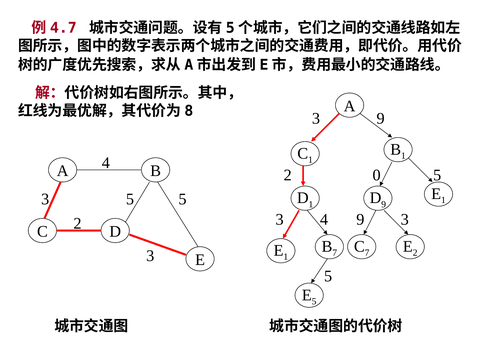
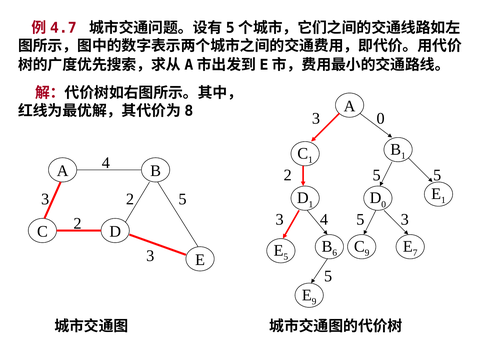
3 9: 9 -> 0 (381, 118)
0: 0 -> 5 (377, 175)
D 9: 9 -> 0 (384, 204)
5: 5 -> 2 (130, 199)
4 9: 9 -> 5 (360, 219)
B 7: 7 -> 6 (335, 253)
C 7: 7 -> 9 (367, 253)
E 2: 2 -> 7 (415, 253)
1: 1 -> 5 (286, 257)
E 5: 5 -> 9 (314, 301)
